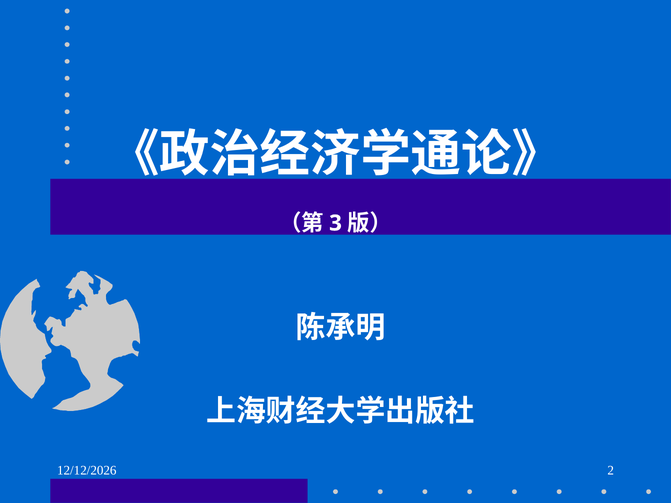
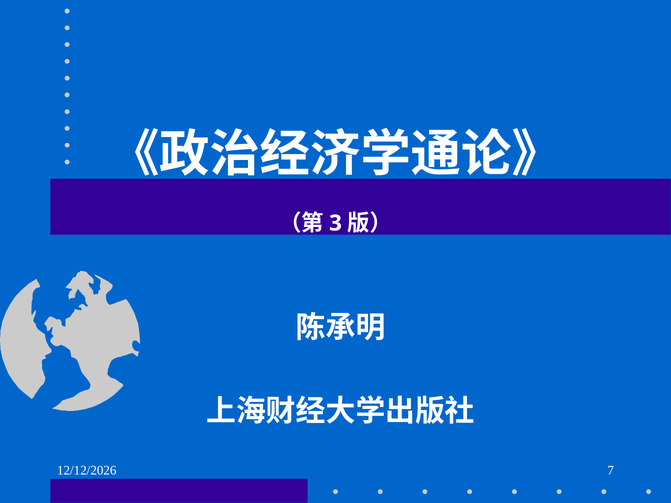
2: 2 -> 7 (611, 471)
